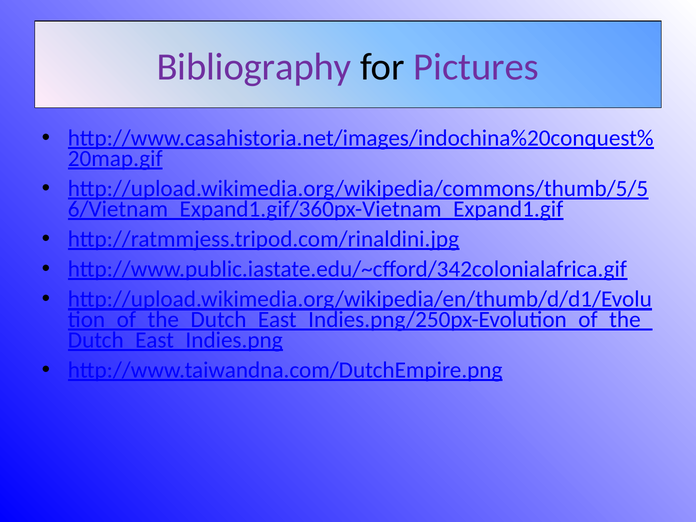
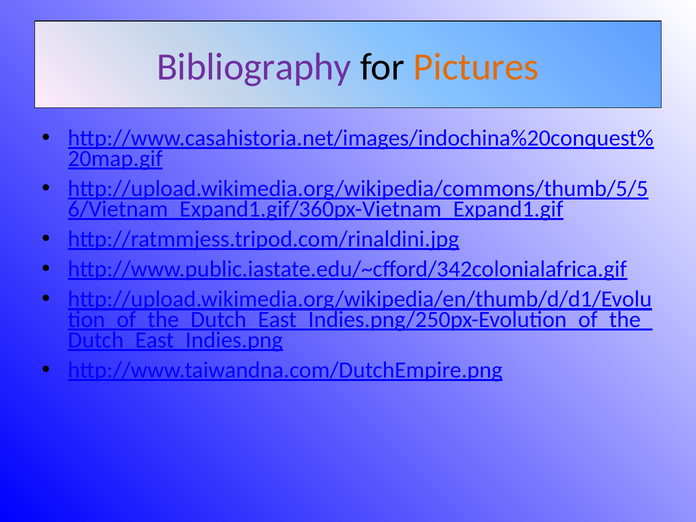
Pictures colour: purple -> orange (476, 67)
